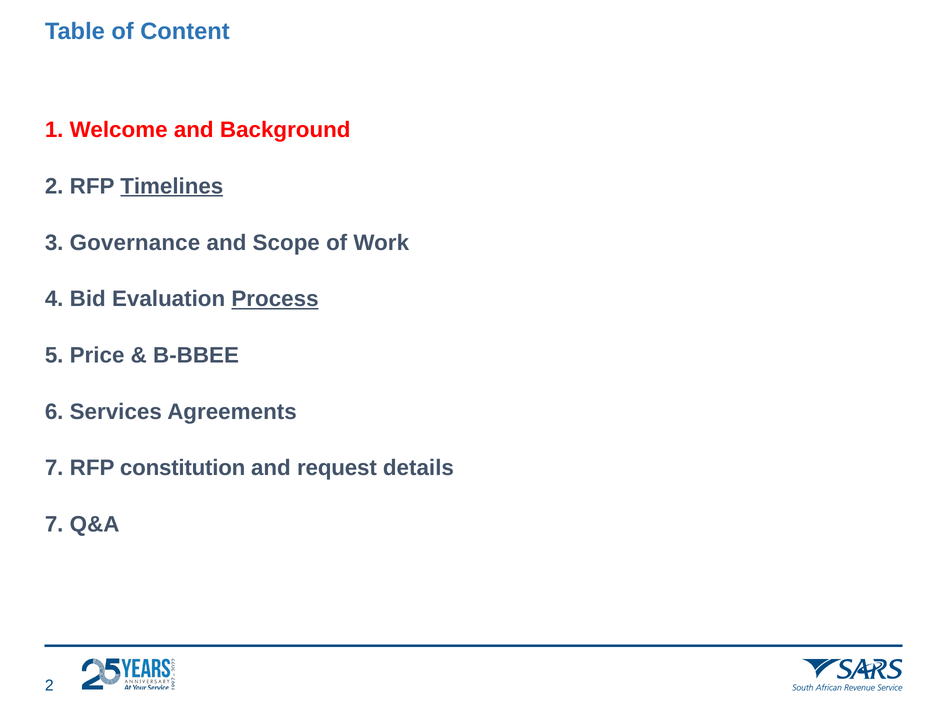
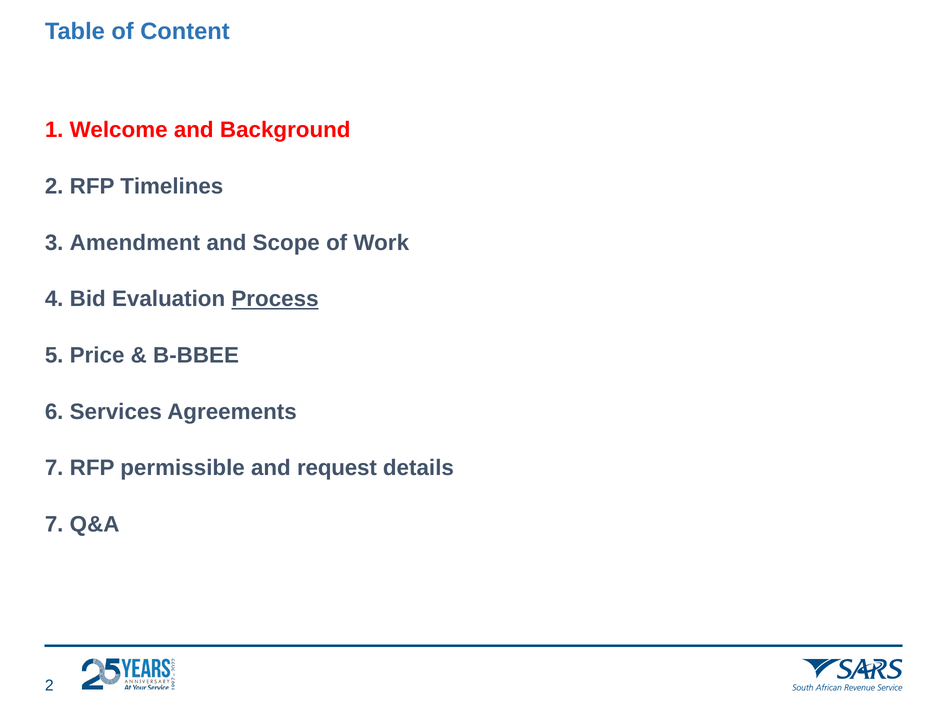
Timelines underline: present -> none (172, 186)
Governance: Governance -> Amendment (135, 243)
constitution: constitution -> permissible (183, 468)
